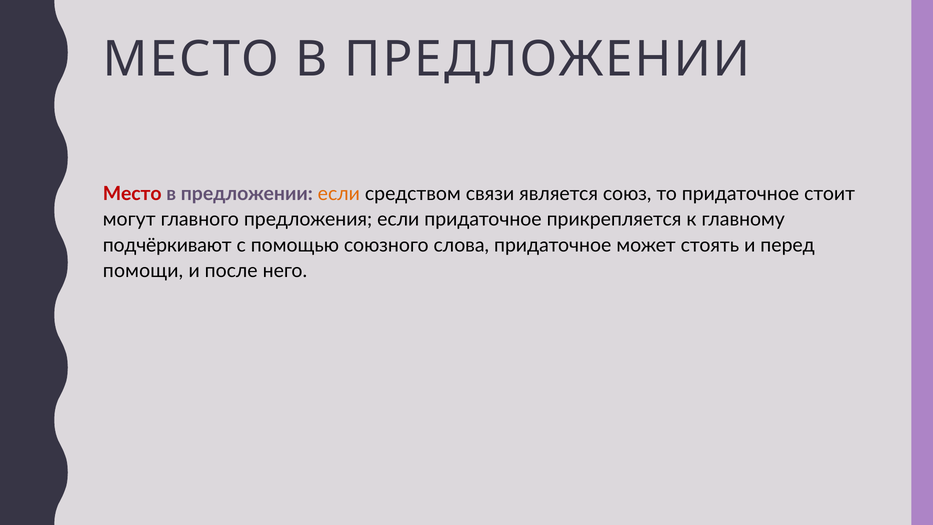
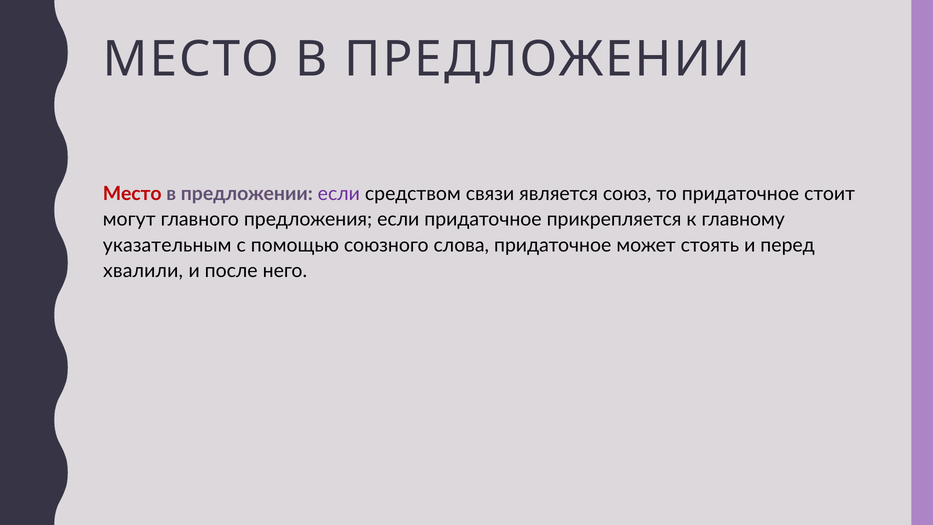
если colour: orange -> purple (339, 194)
подчёркивают: подчёркивают -> указательным (167, 245)
помощи: помощи -> хвалили (143, 271)
